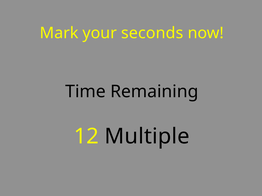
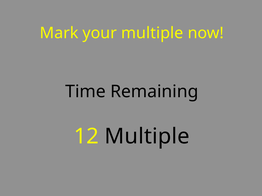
your seconds: seconds -> multiple (152, 33)
